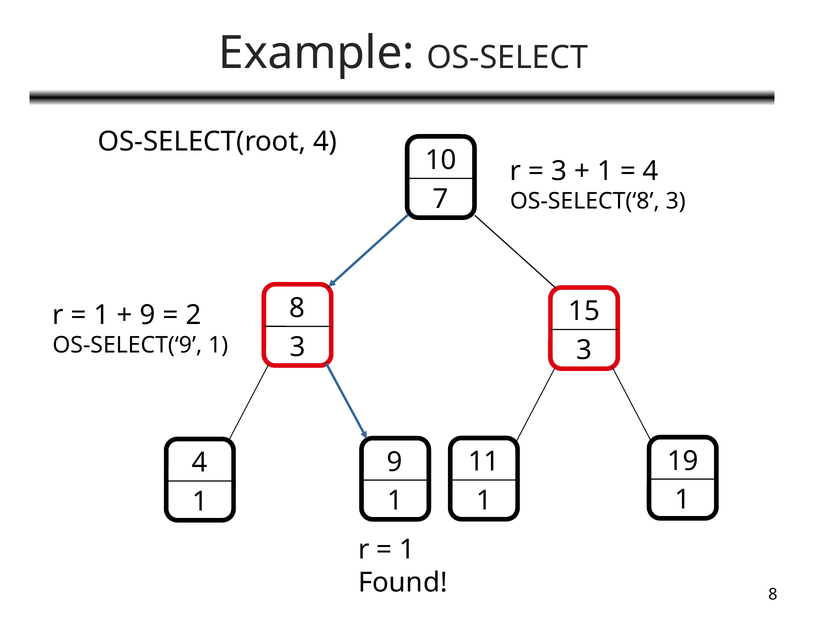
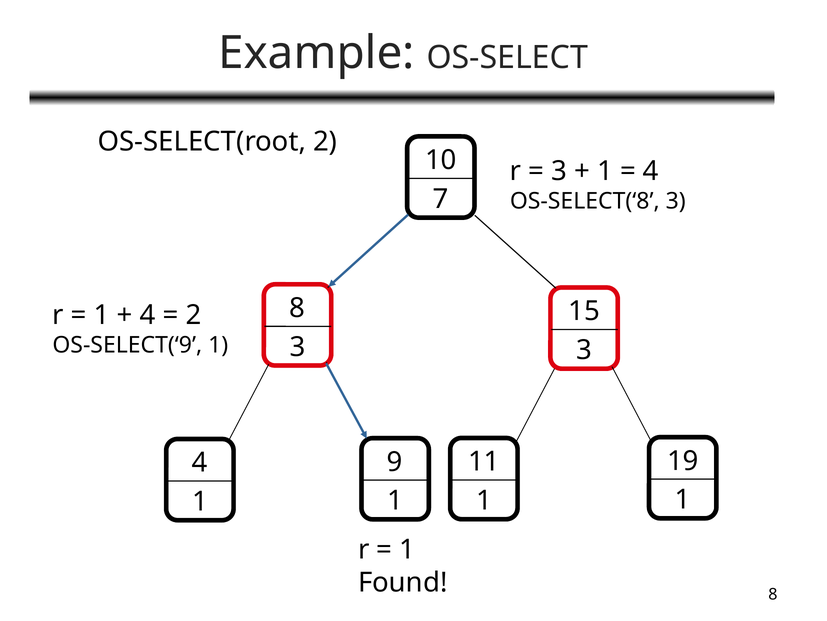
OS-SELECT(root 4: 4 -> 2 (325, 142)
9: 9 -> 4 (148, 315)
